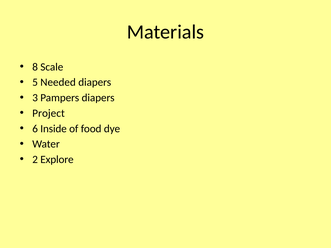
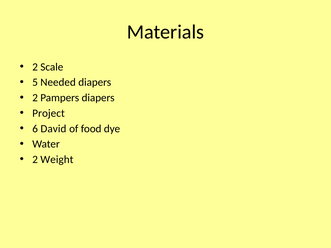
8: 8 -> 2 (35, 67)
3: 3 -> 2 (35, 98)
Inside: Inside -> David (53, 129)
Explore: Explore -> Weight (57, 160)
